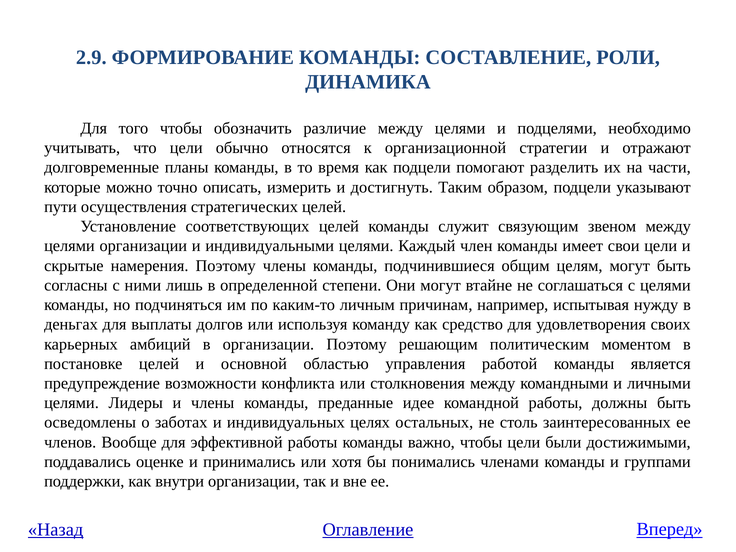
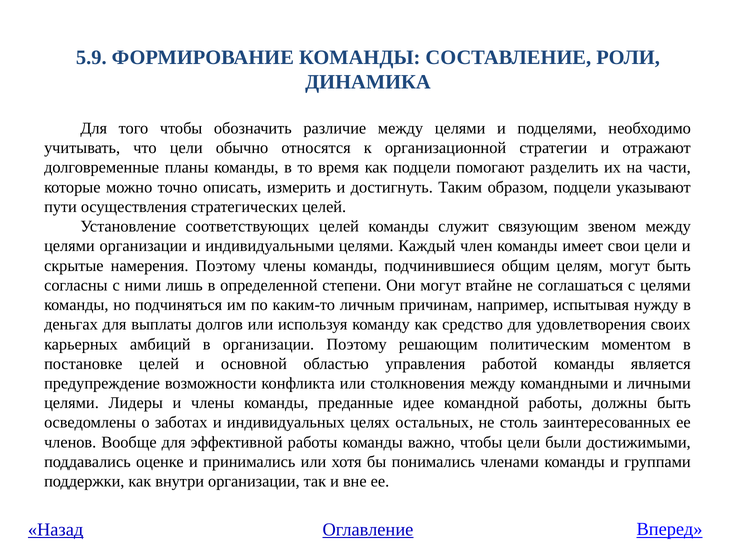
2.9: 2.9 -> 5.9 (91, 57)
